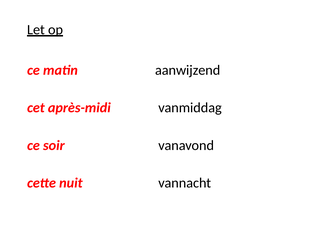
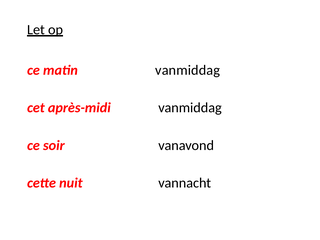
matin aanwijzend: aanwijzend -> vanmiddag (188, 70)
